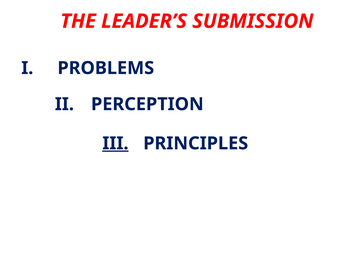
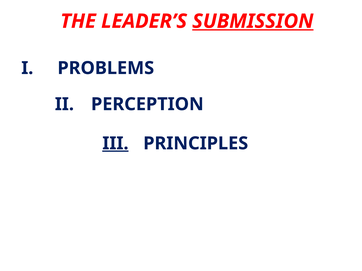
SUBMISSION underline: none -> present (253, 21)
